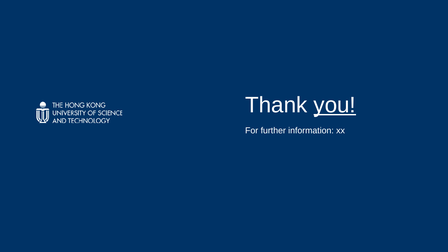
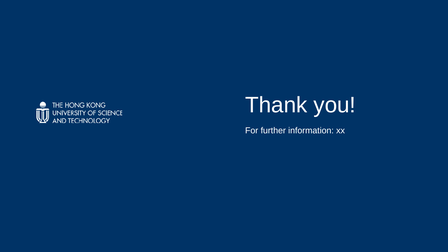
you underline: present -> none (335, 105)
